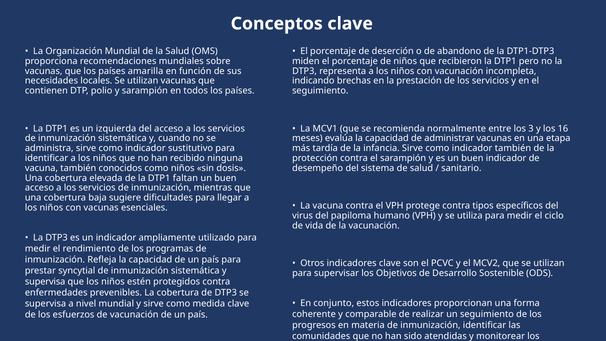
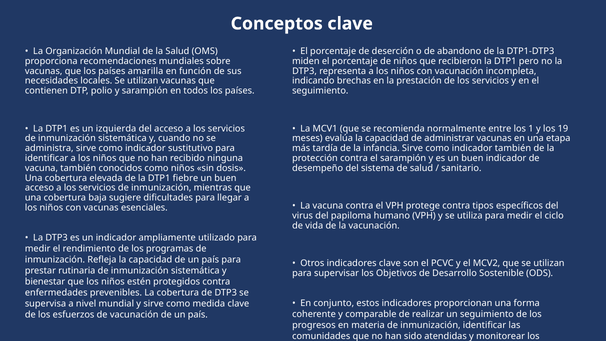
3: 3 -> 1 (531, 128)
16: 16 -> 19 (563, 128)
faltan: faltan -> fiebre (185, 178)
syncytial: syncytial -> rutinaria (77, 271)
supervisa: supervisa -> bienestar (45, 282)
